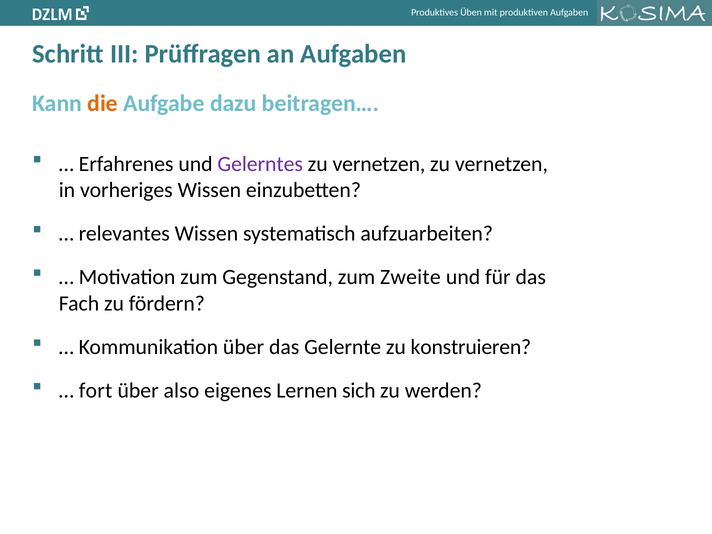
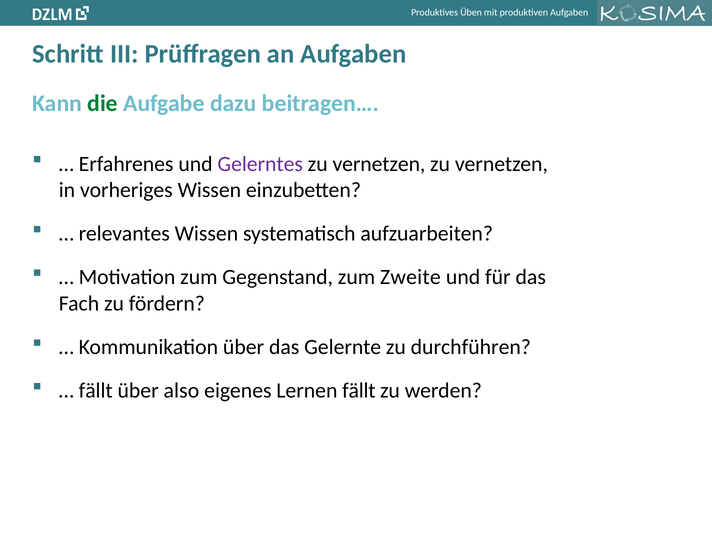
die colour: orange -> green (103, 103)
konstruieren: konstruieren -> durchführen (471, 347)
fort: fort -> fällt (96, 391)
Lernen sich: sich -> fällt (359, 391)
